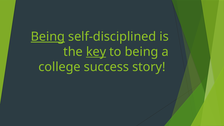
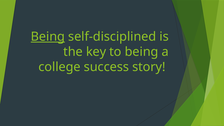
key underline: present -> none (96, 52)
